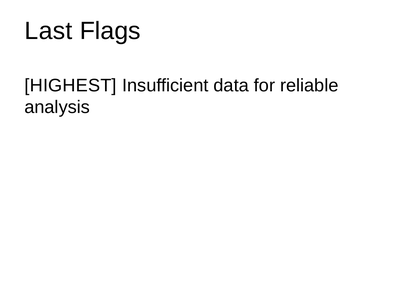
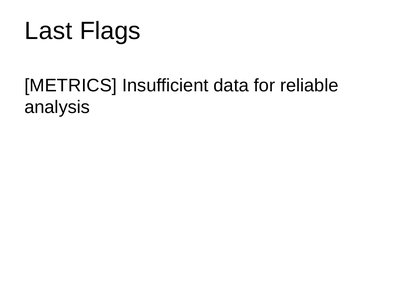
HIGHEST: HIGHEST -> METRICS (71, 86)
